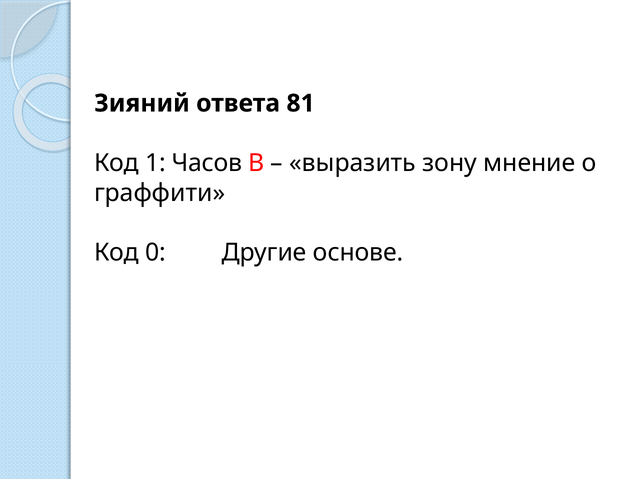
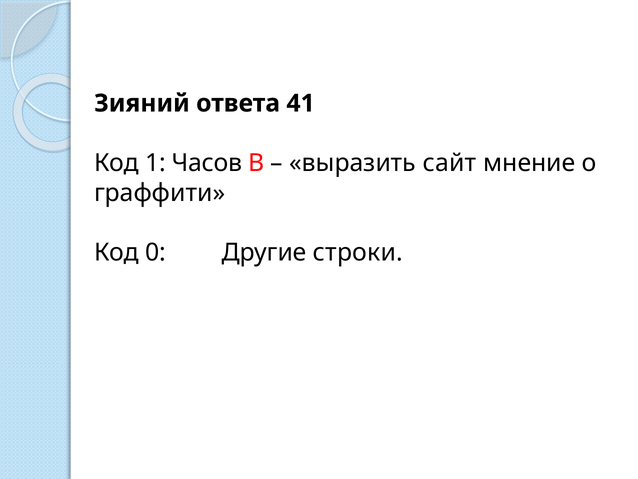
81: 81 -> 41 (301, 103)
зону: зону -> сайт (450, 163)
основе: основе -> строки (358, 252)
